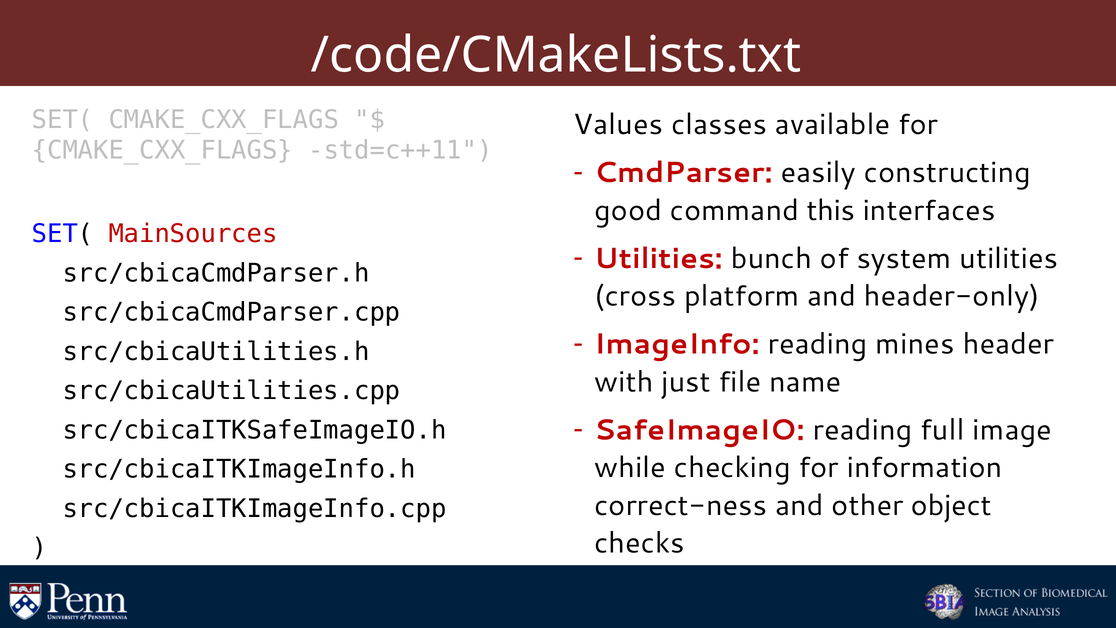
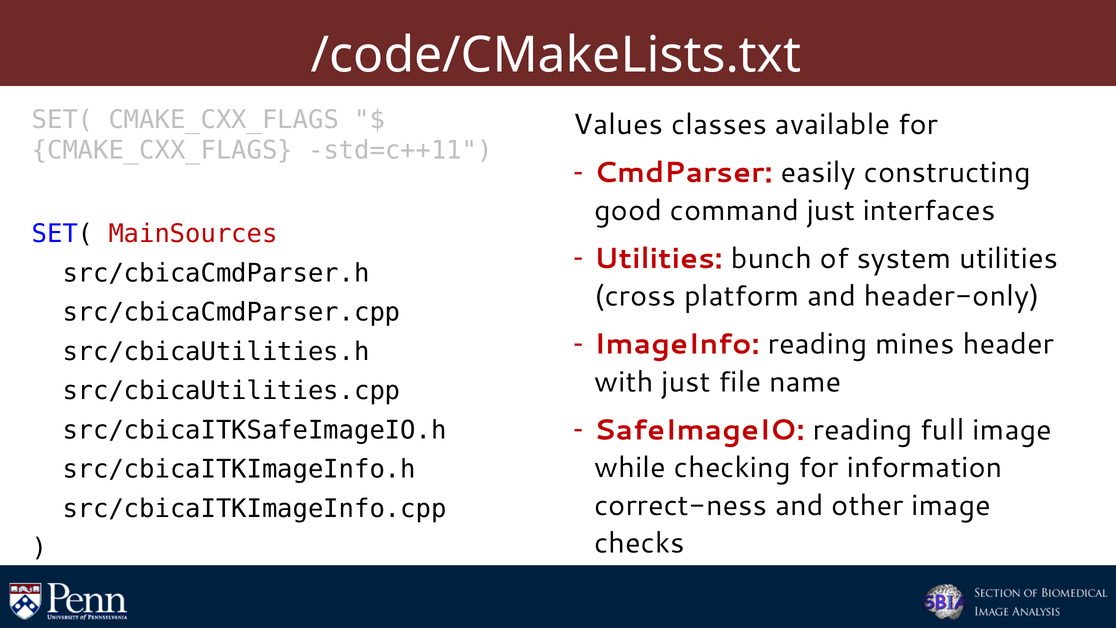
command this: this -> just (831, 210)
other object: object -> image (951, 505)
